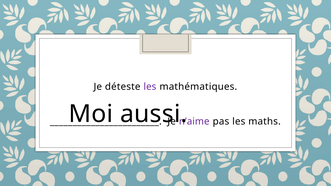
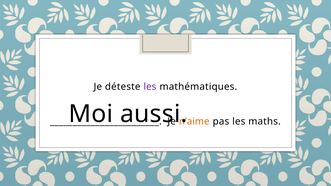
n’aime colour: purple -> orange (194, 122)
